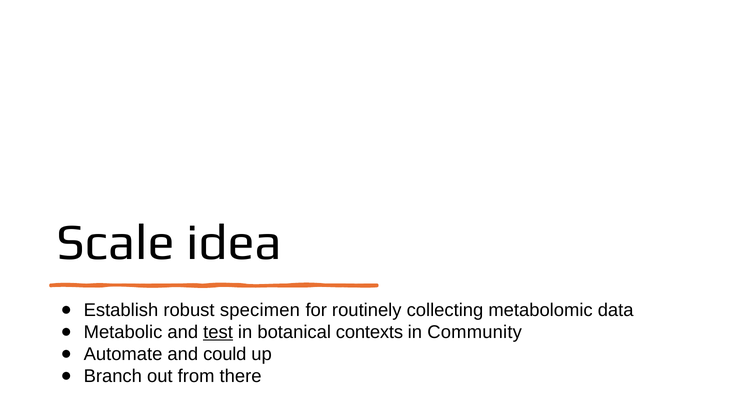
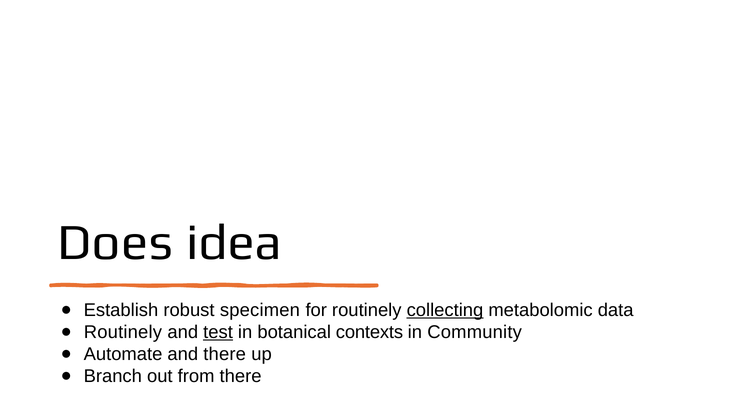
Scale: Scale -> Does (115, 242)
collecting underline: none -> present (445, 310)
Metabolic: Metabolic -> Routinely (123, 332)
and could: could -> there (225, 354)
